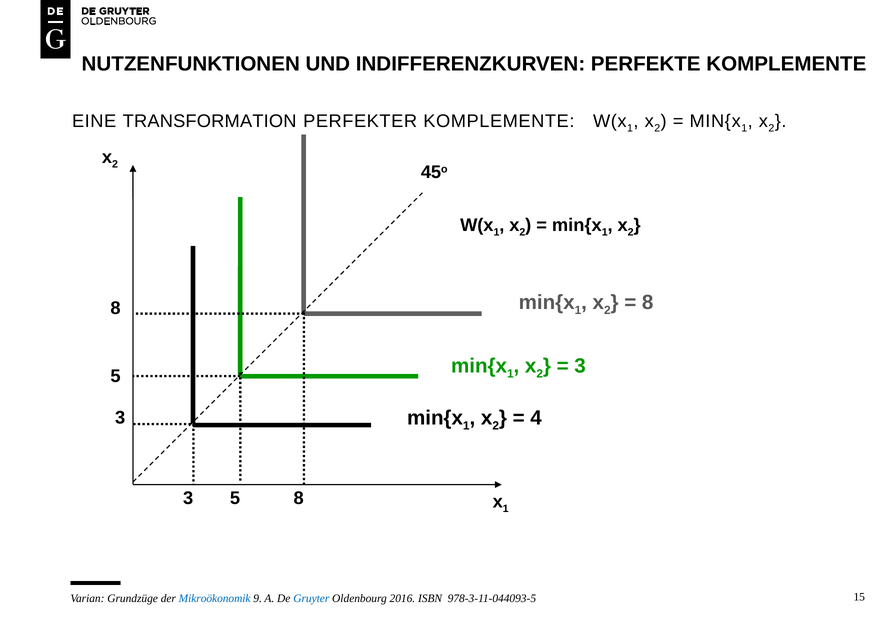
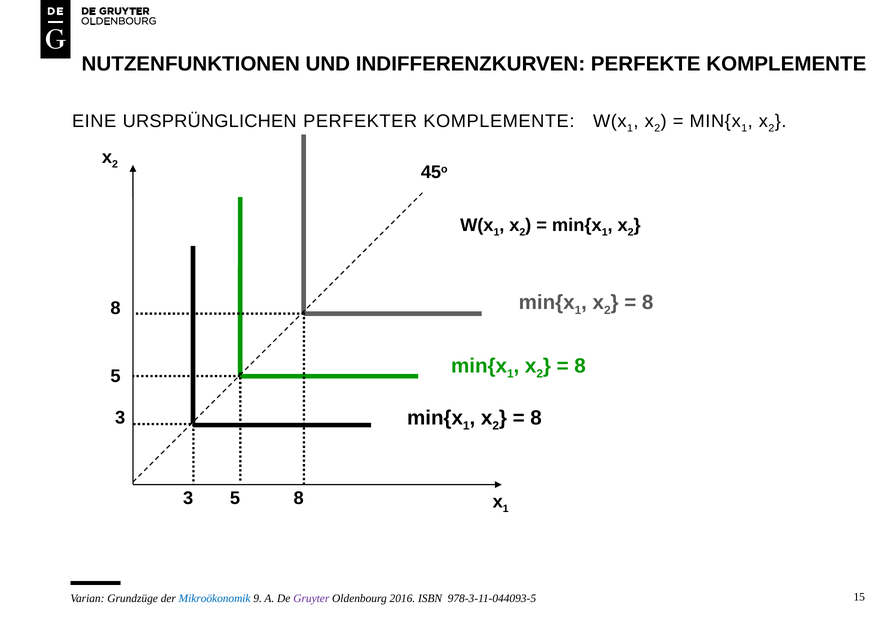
TRANSFORMATION: TRANSFORMATION -> URSPRÜNGLICHEN (210, 121)
3: 3 -> 8 (580, 366)
4: 4 -> 8 (536, 418)
Gruyter colour: blue -> purple (311, 599)
